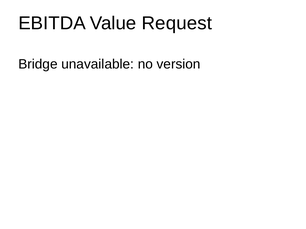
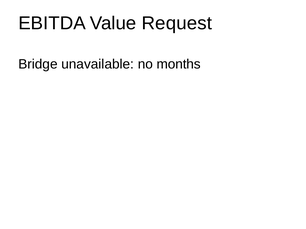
version: version -> months (179, 64)
